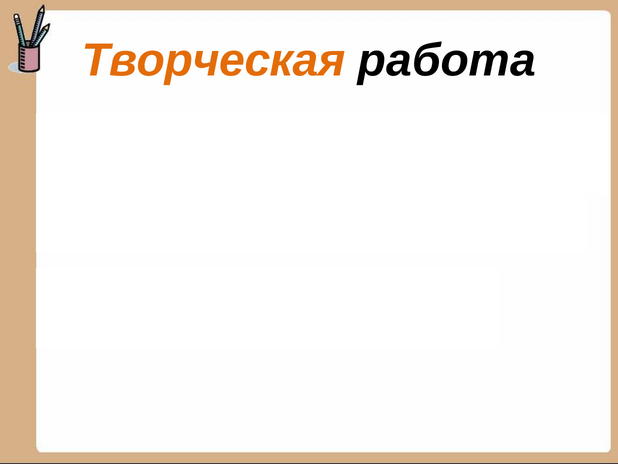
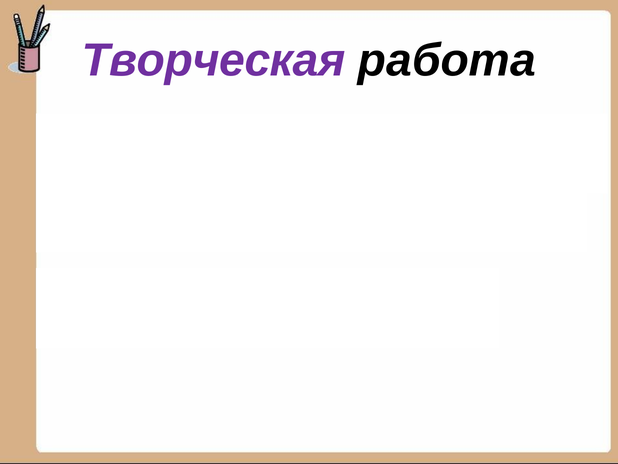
Творческая colour: orange -> purple (214, 60)
